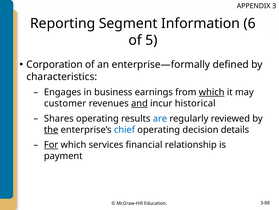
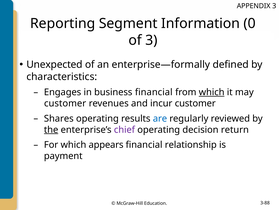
6: 6 -> 0 (250, 23)
of 5: 5 -> 3 (151, 40)
Corporation: Corporation -> Unexpected (55, 64)
business earnings: earnings -> financial (154, 92)
and underline: present -> none (139, 103)
incur historical: historical -> customer (195, 103)
chief colour: blue -> purple (124, 129)
details: details -> return (235, 129)
For underline: present -> none (51, 144)
services: services -> appears (106, 144)
